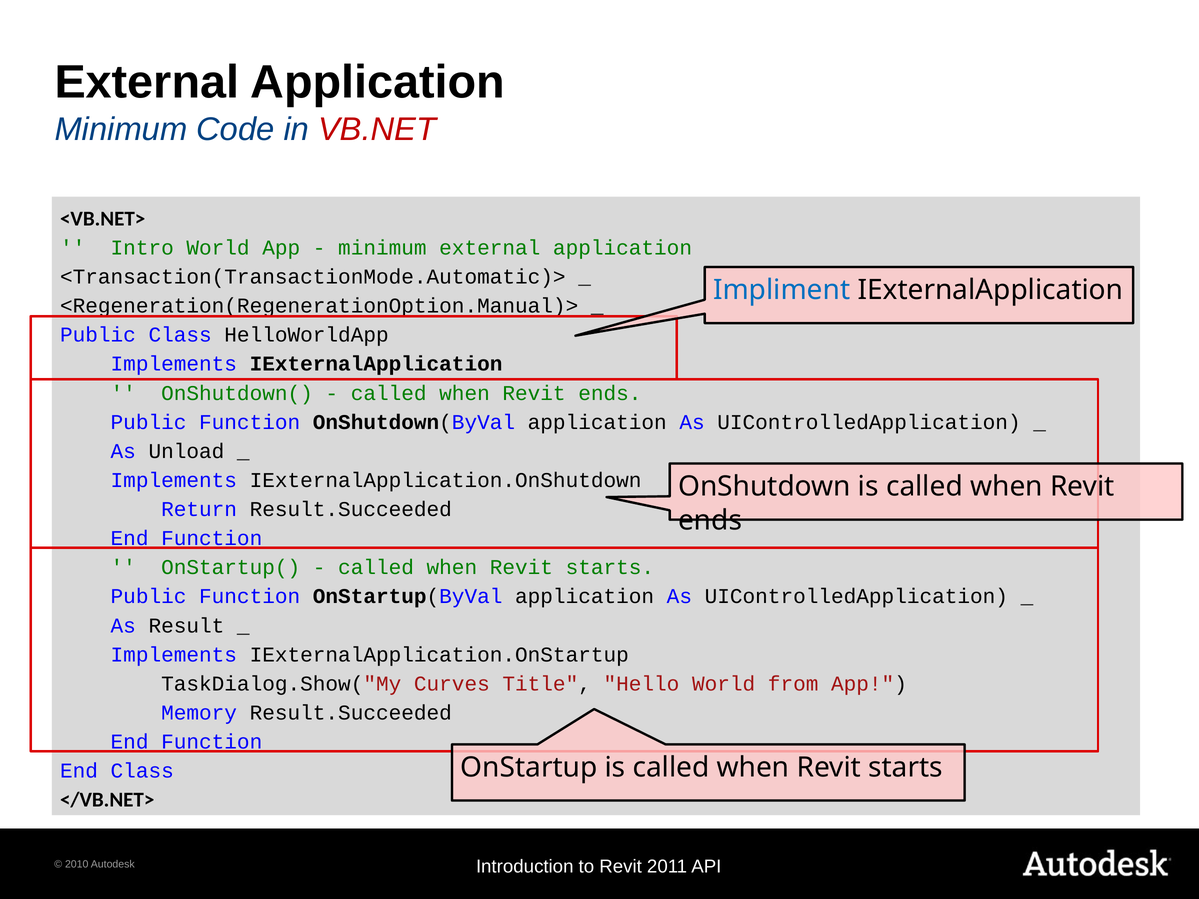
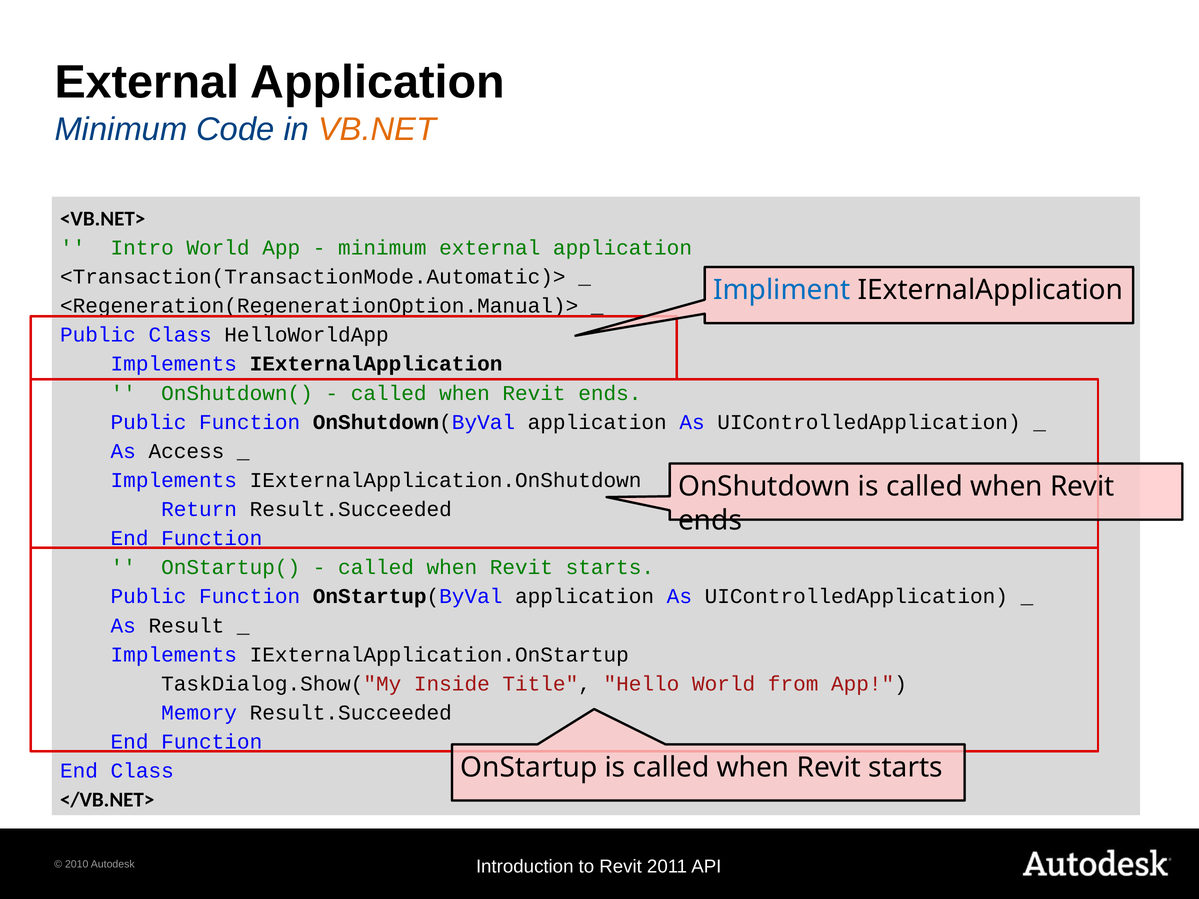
VB.NET colour: red -> orange (377, 129)
Unload: Unload -> Access (186, 451)
Curves: Curves -> Inside (452, 684)
